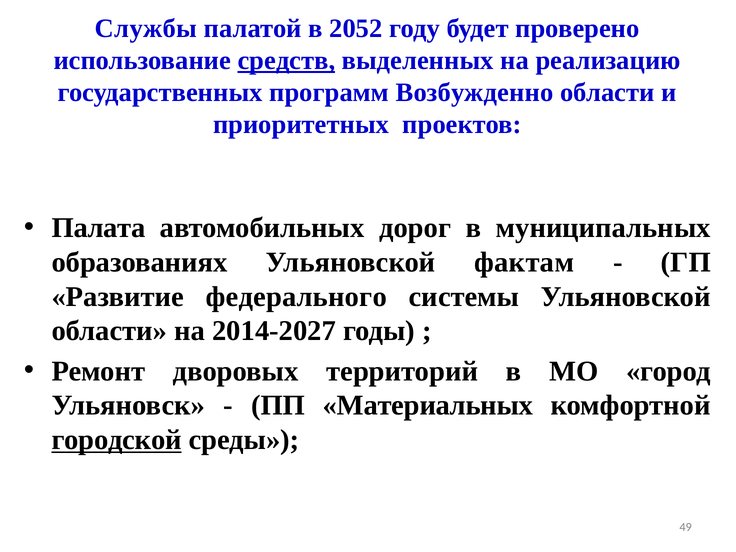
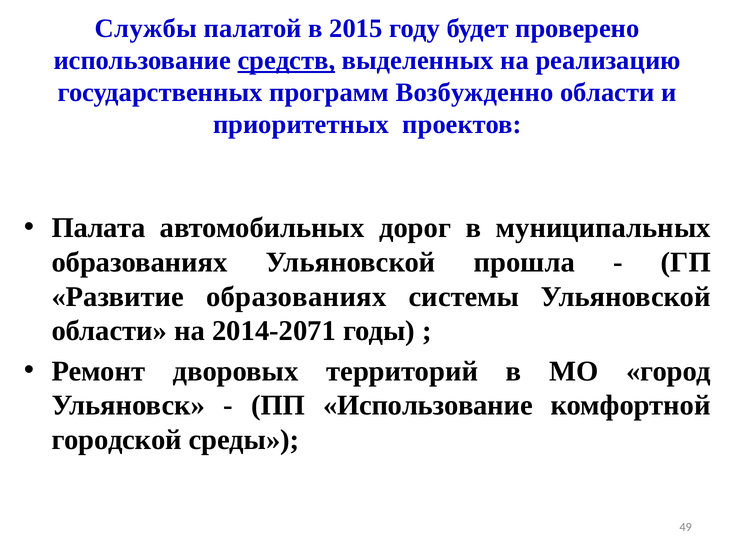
2052: 2052 -> 2015 (356, 29)
фактам: фактам -> прошла (524, 262)
Развитие федерального: федерального -> образованиях (296, 297)
2014-2027: 2014-2027 -> 2014-2071 (274, 331)
ПП Материальных: Материальных -> Использование (428, 405)
городской underline: present -> none (117, 440)
